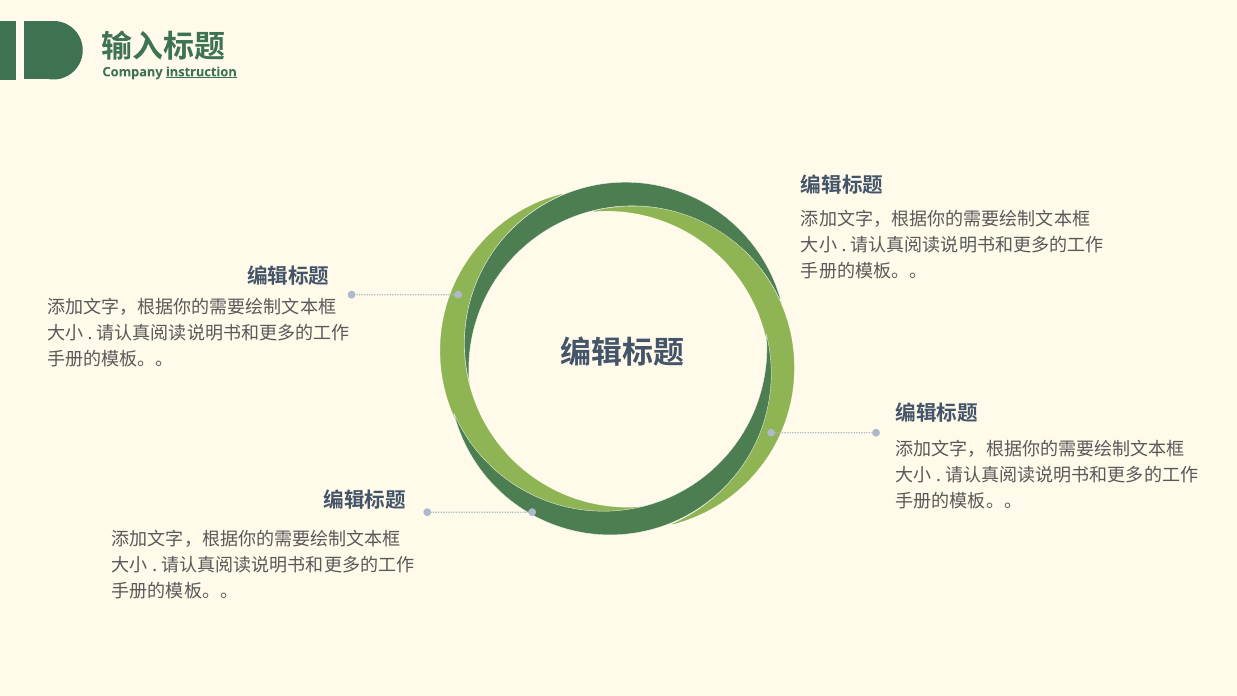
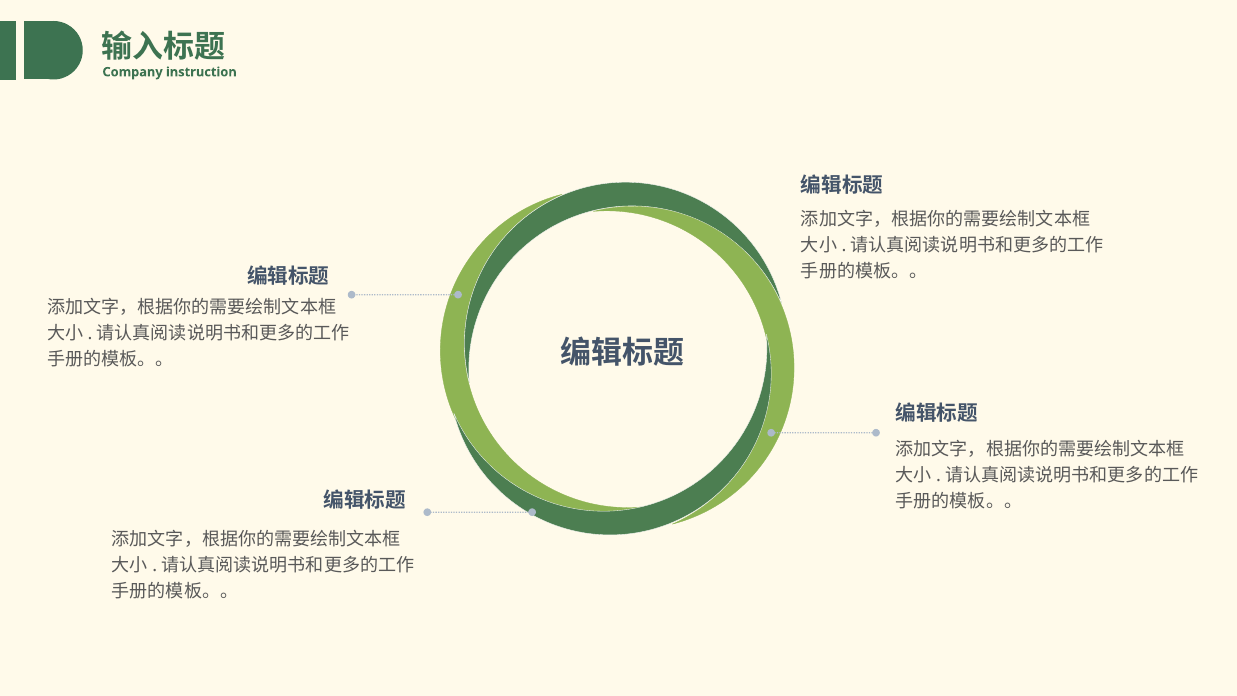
instruction underline: present -> none (201, 72)
